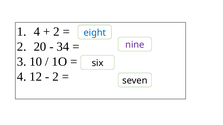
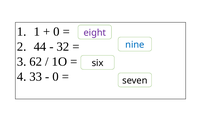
4: 4 -> 1 (37, 32)
2: 2 -> 0 (56, 32)
eight colour: blue -> purple (95, 33)
20: 20 -> 44 (40, 47)
34: 34 -> 32 (63, 47)
nine colour: purple -> blue (135, 45)
10: 10 -> 62 (36, 62)
12: 12 -> 33 (36, 77)
2: 2 -> 0 (56, 77)
